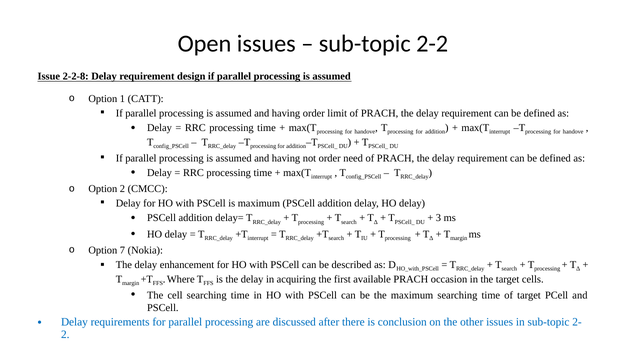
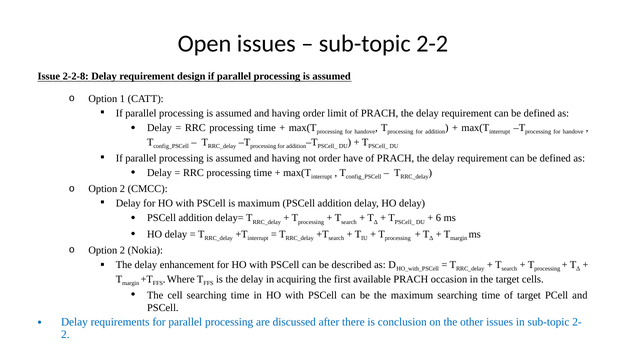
need: need -> have (353, 158)
3: 3 -> 6 (438, 218)
7: 7 -> 2 (122, 250)
